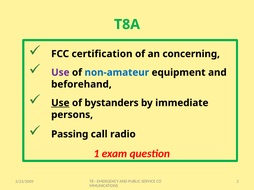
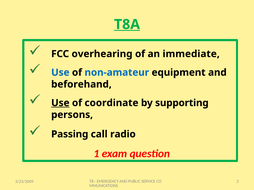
T8A underline: none -> present (127, 24)
certification: certification -> overhearing (102, 54)
concerning: concerning -> immediate (191, 54)
Use colour: purple -> blue (60, 73)
bystanders: bystanders -> coordinate (111, 103)
immediate: immediate -> supporting (182, 103)
